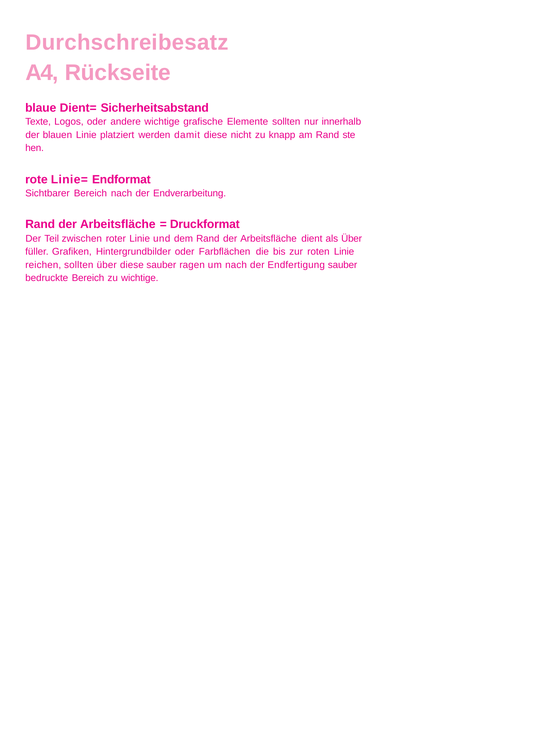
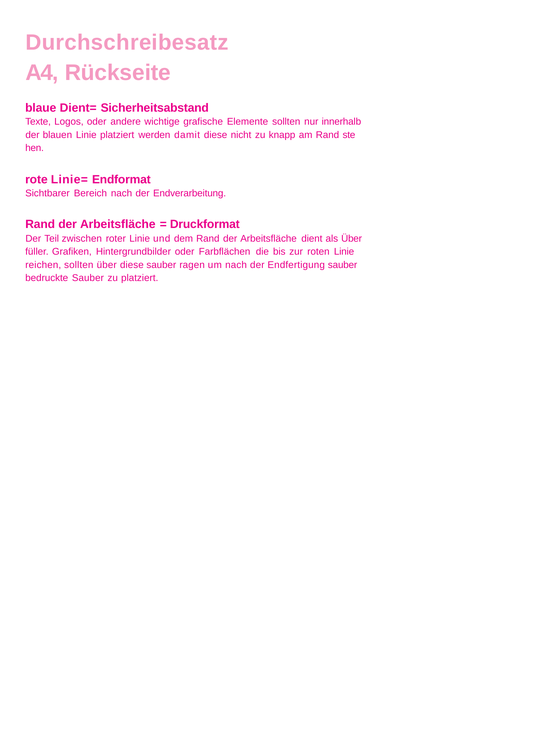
bedruckte Bereich: Bereich -> Sauber (88, 278)
zu wichtige: wichtige -> platziert (140, 278)
